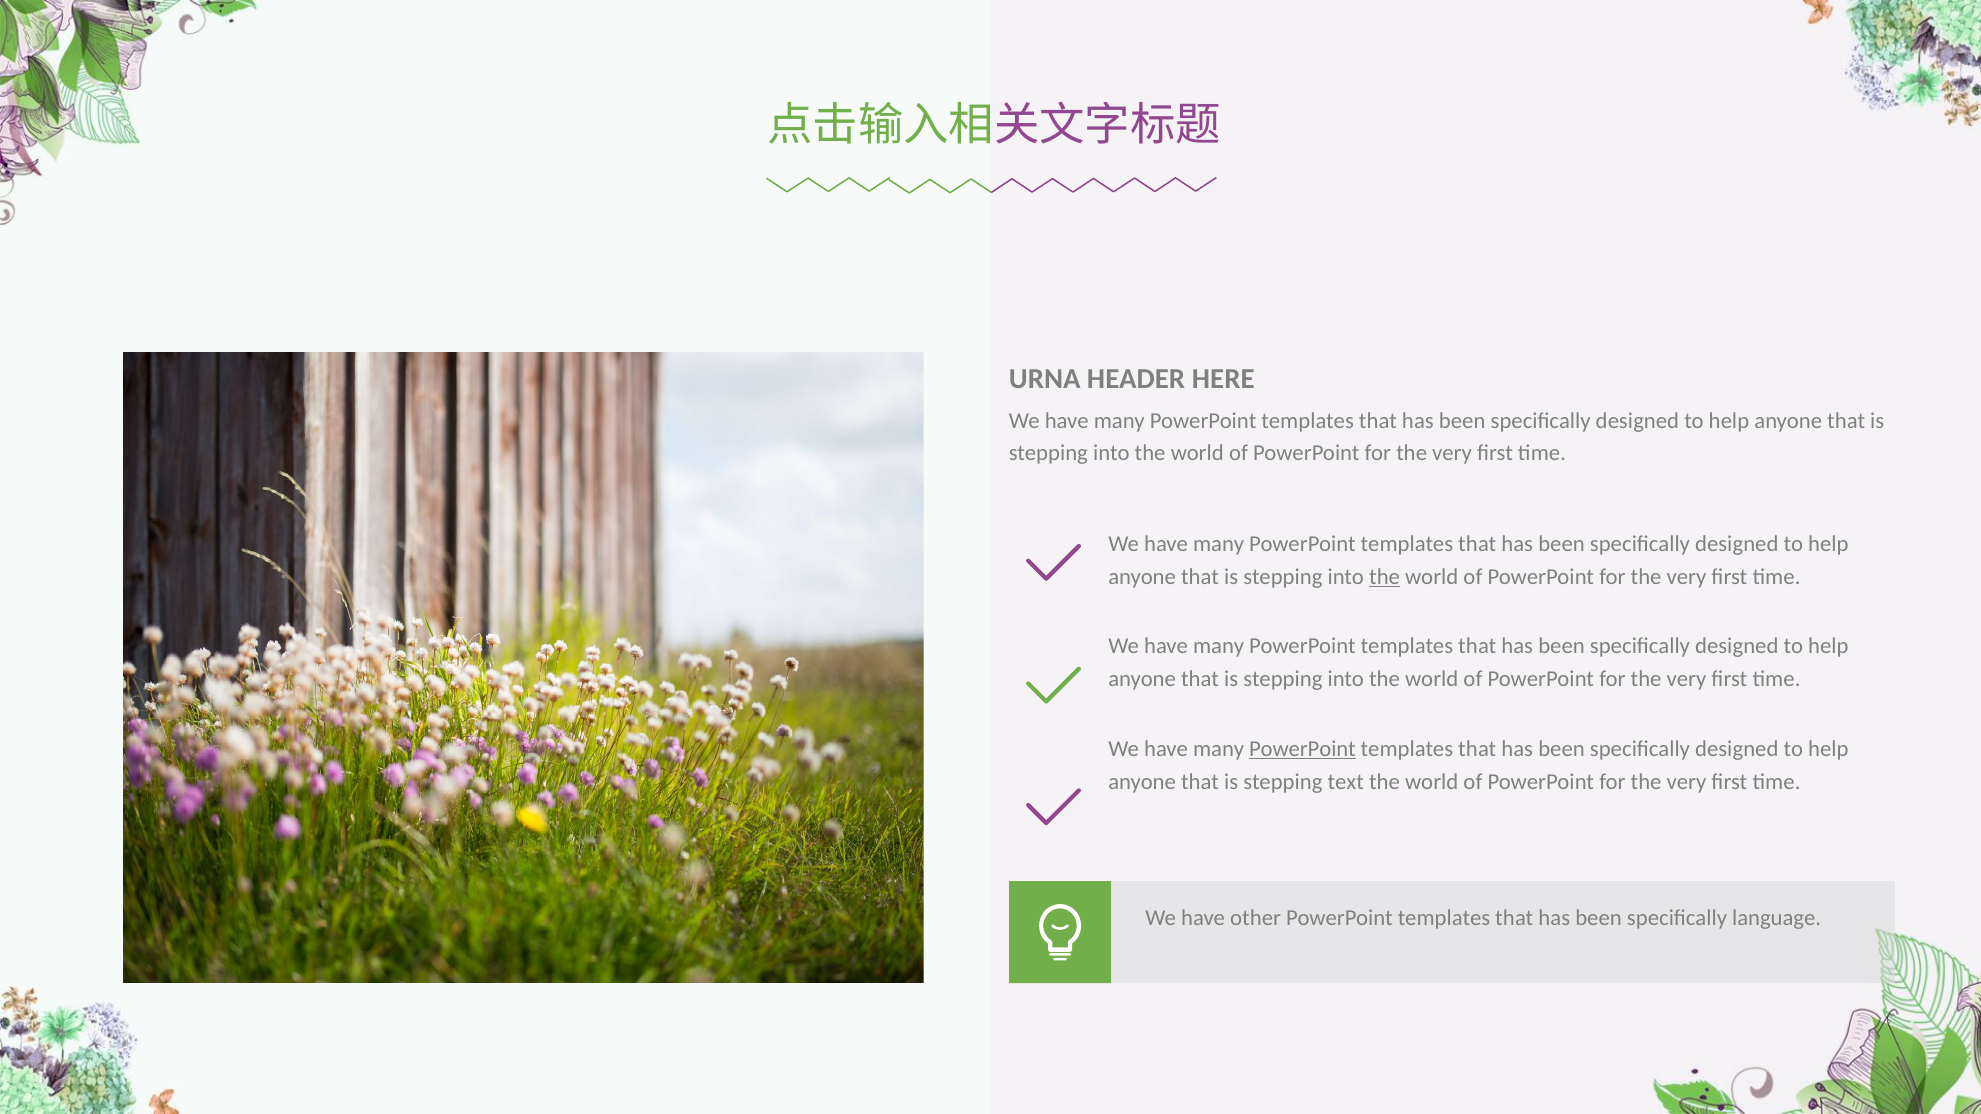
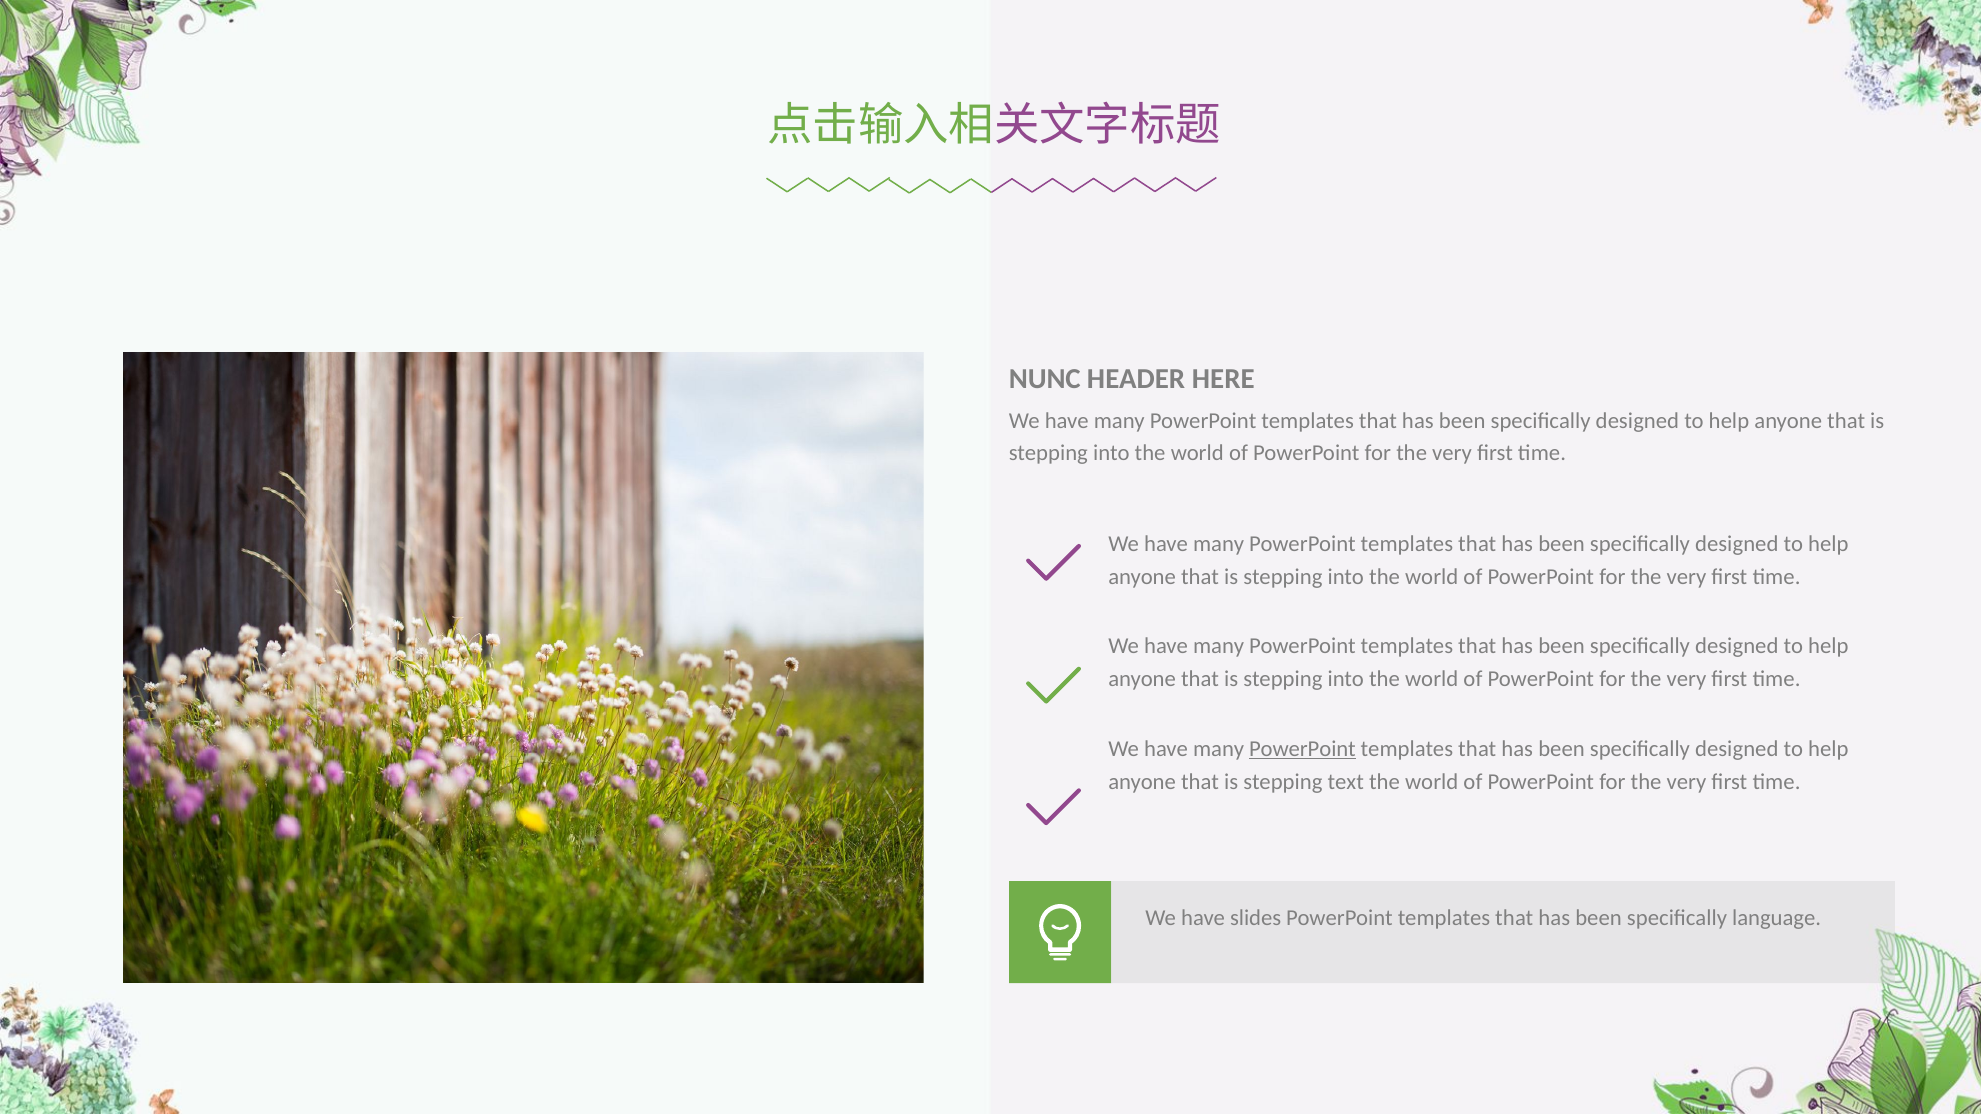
URNA: URNA -> NUNC (1045, 379)
the underline: present -> none (1385, 577)
other: other -> slides (1256, 918)
